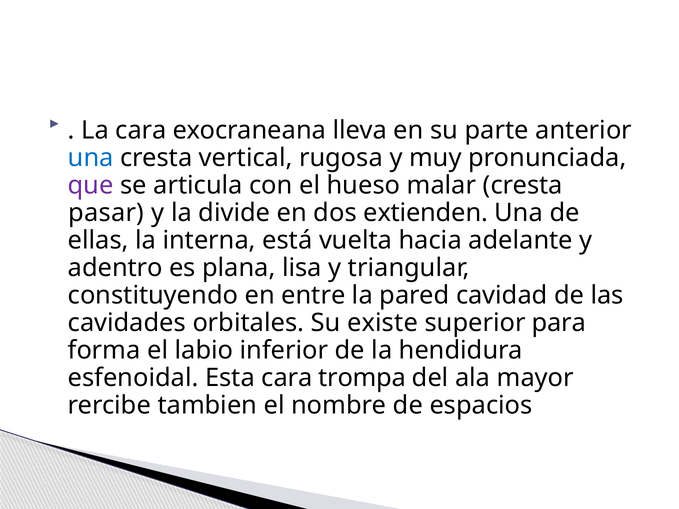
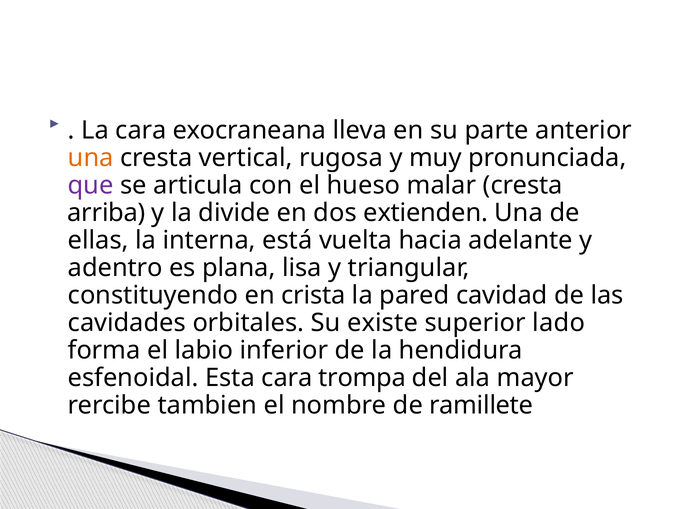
una colour: blue -> orange (91, 158)
pasar: pasar -> arriba (106, 213)
entre: entre -> crista (314, 296)
para: para -> lado (559, 323)
espacios: espacios -> ramillete (481, 406)
